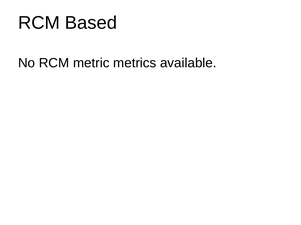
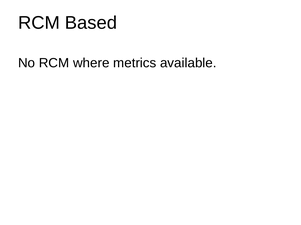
metric: metric -> where (91, 63)
